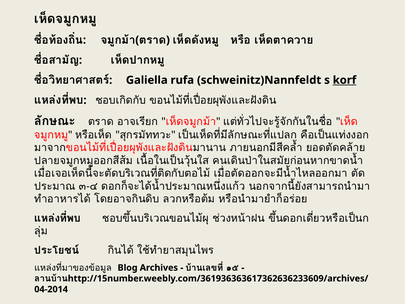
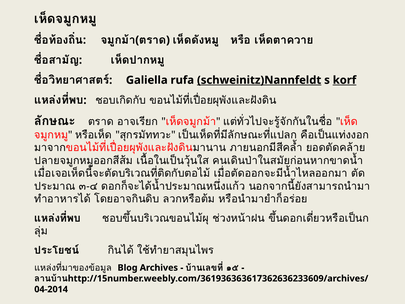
schweinitz)Nannfeldt underline: none -> present (259, 80)
